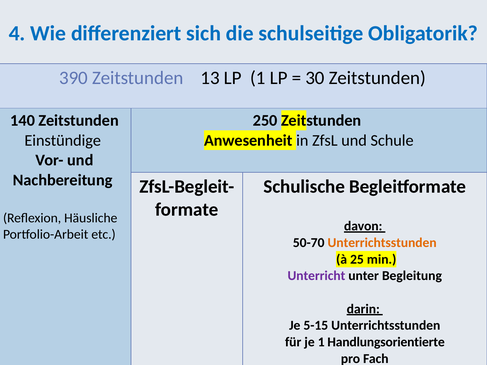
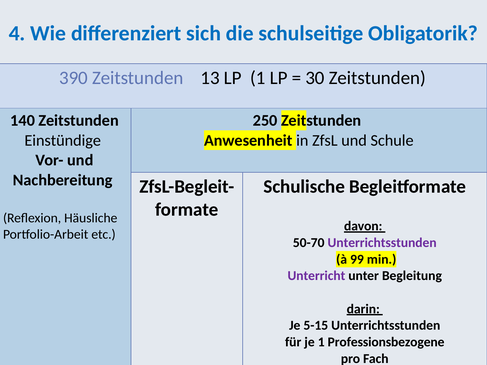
Unterrichtsstunden colour: orange -> purple (382, 243)
25: 25 -> 99 (357, 259)
Handlungsorientierte: Handlungsorientierte -> Professionsbezogene (386, 342)
